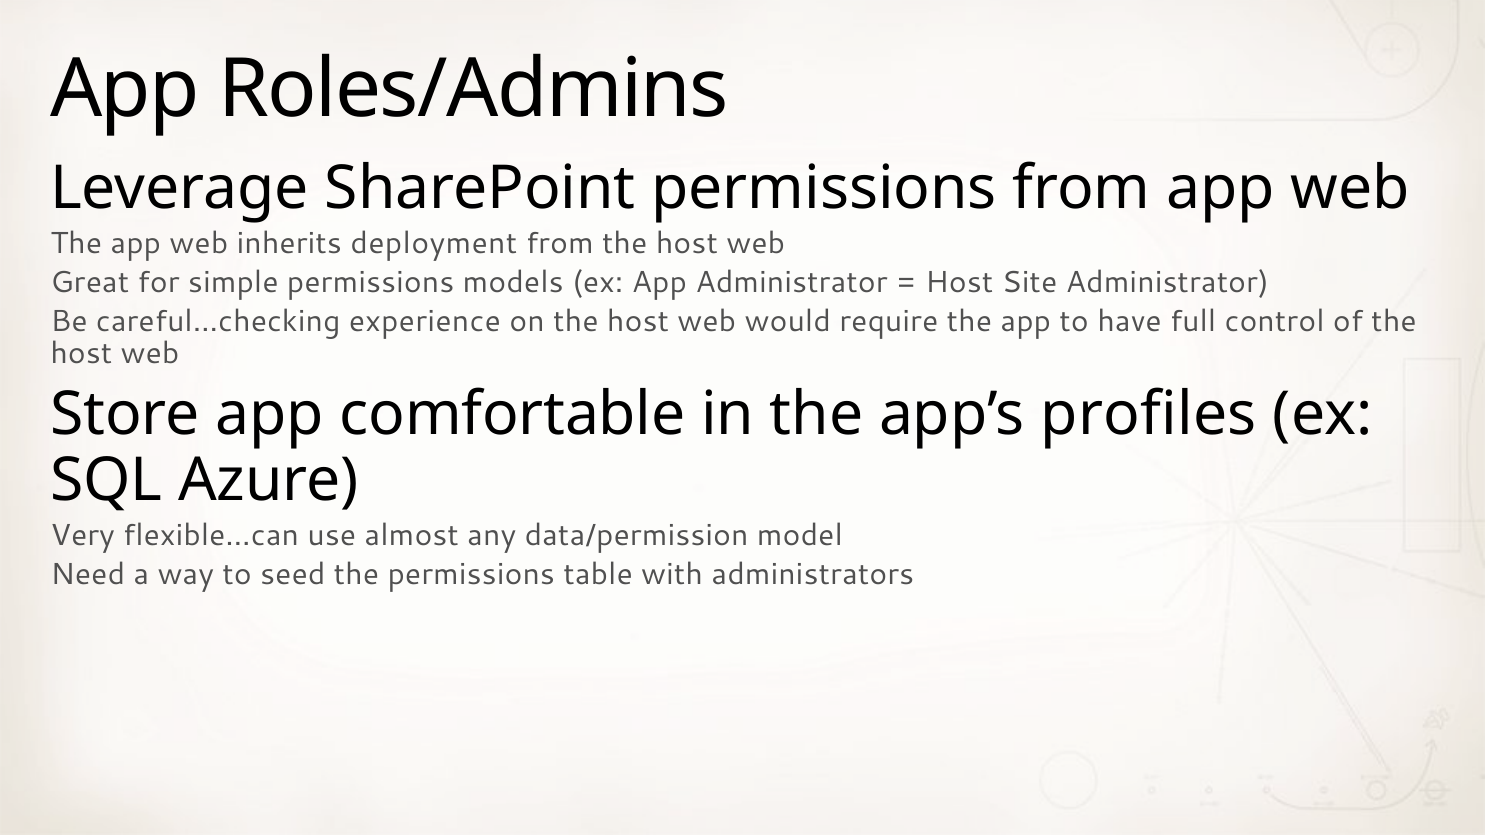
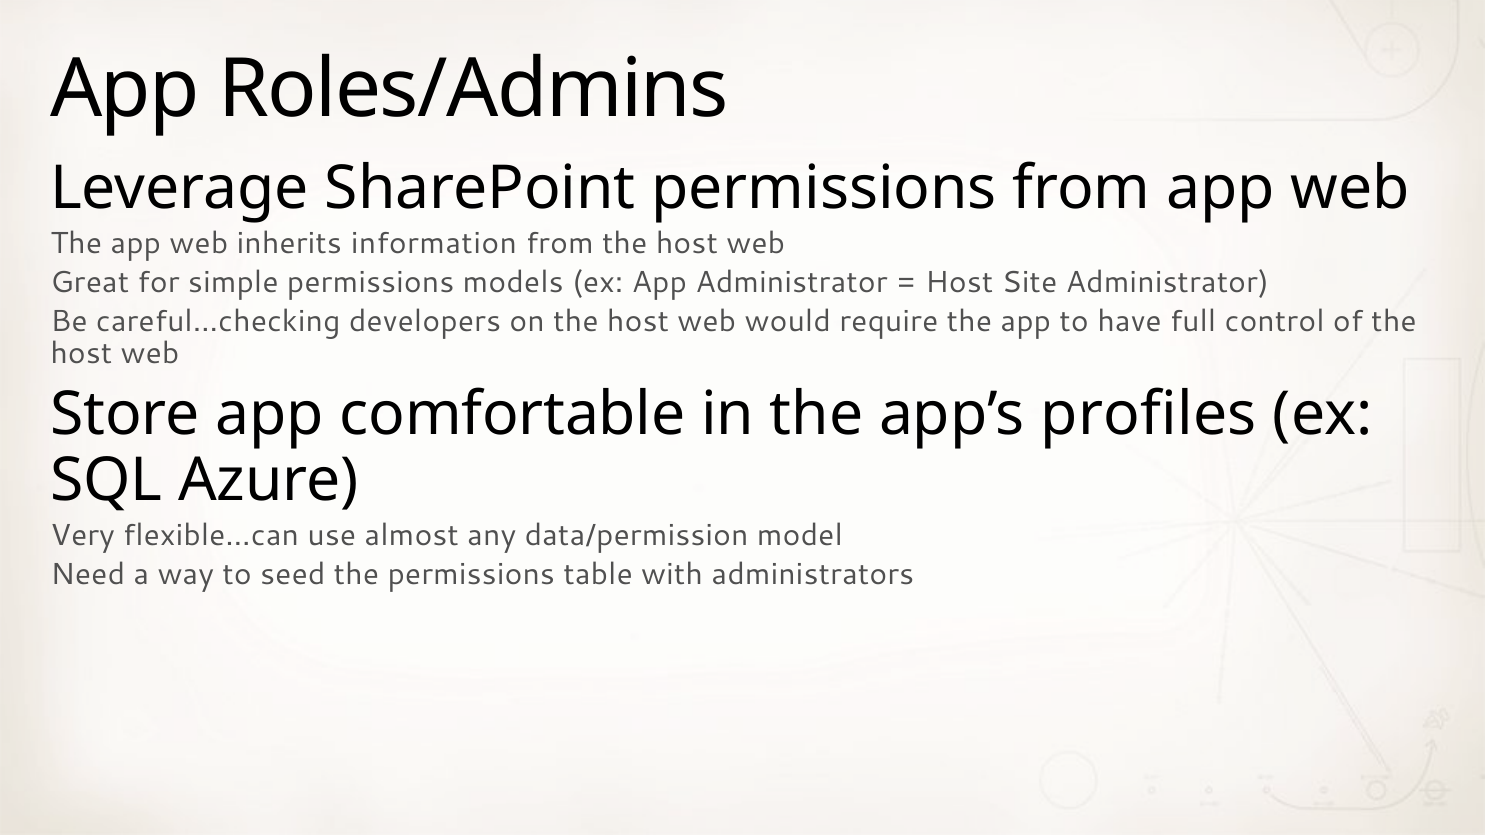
deployment: deployment -> information (434, 244)
experience: experience -> developers (425, 321)
